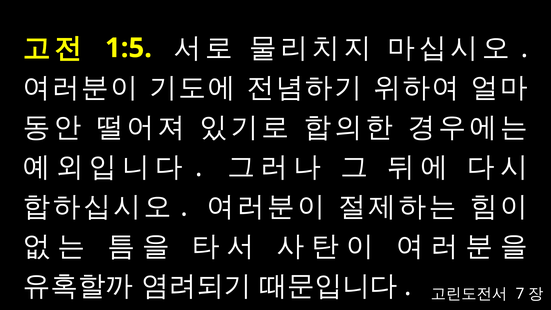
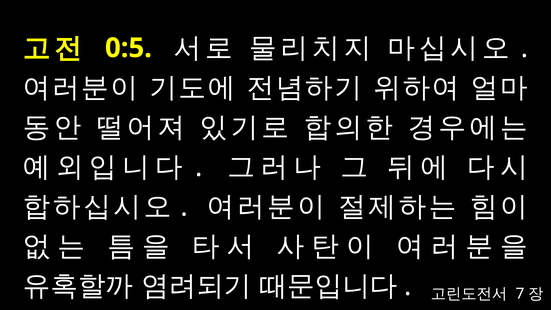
1:5: 1:5 -> 0:5 (128, 48)
